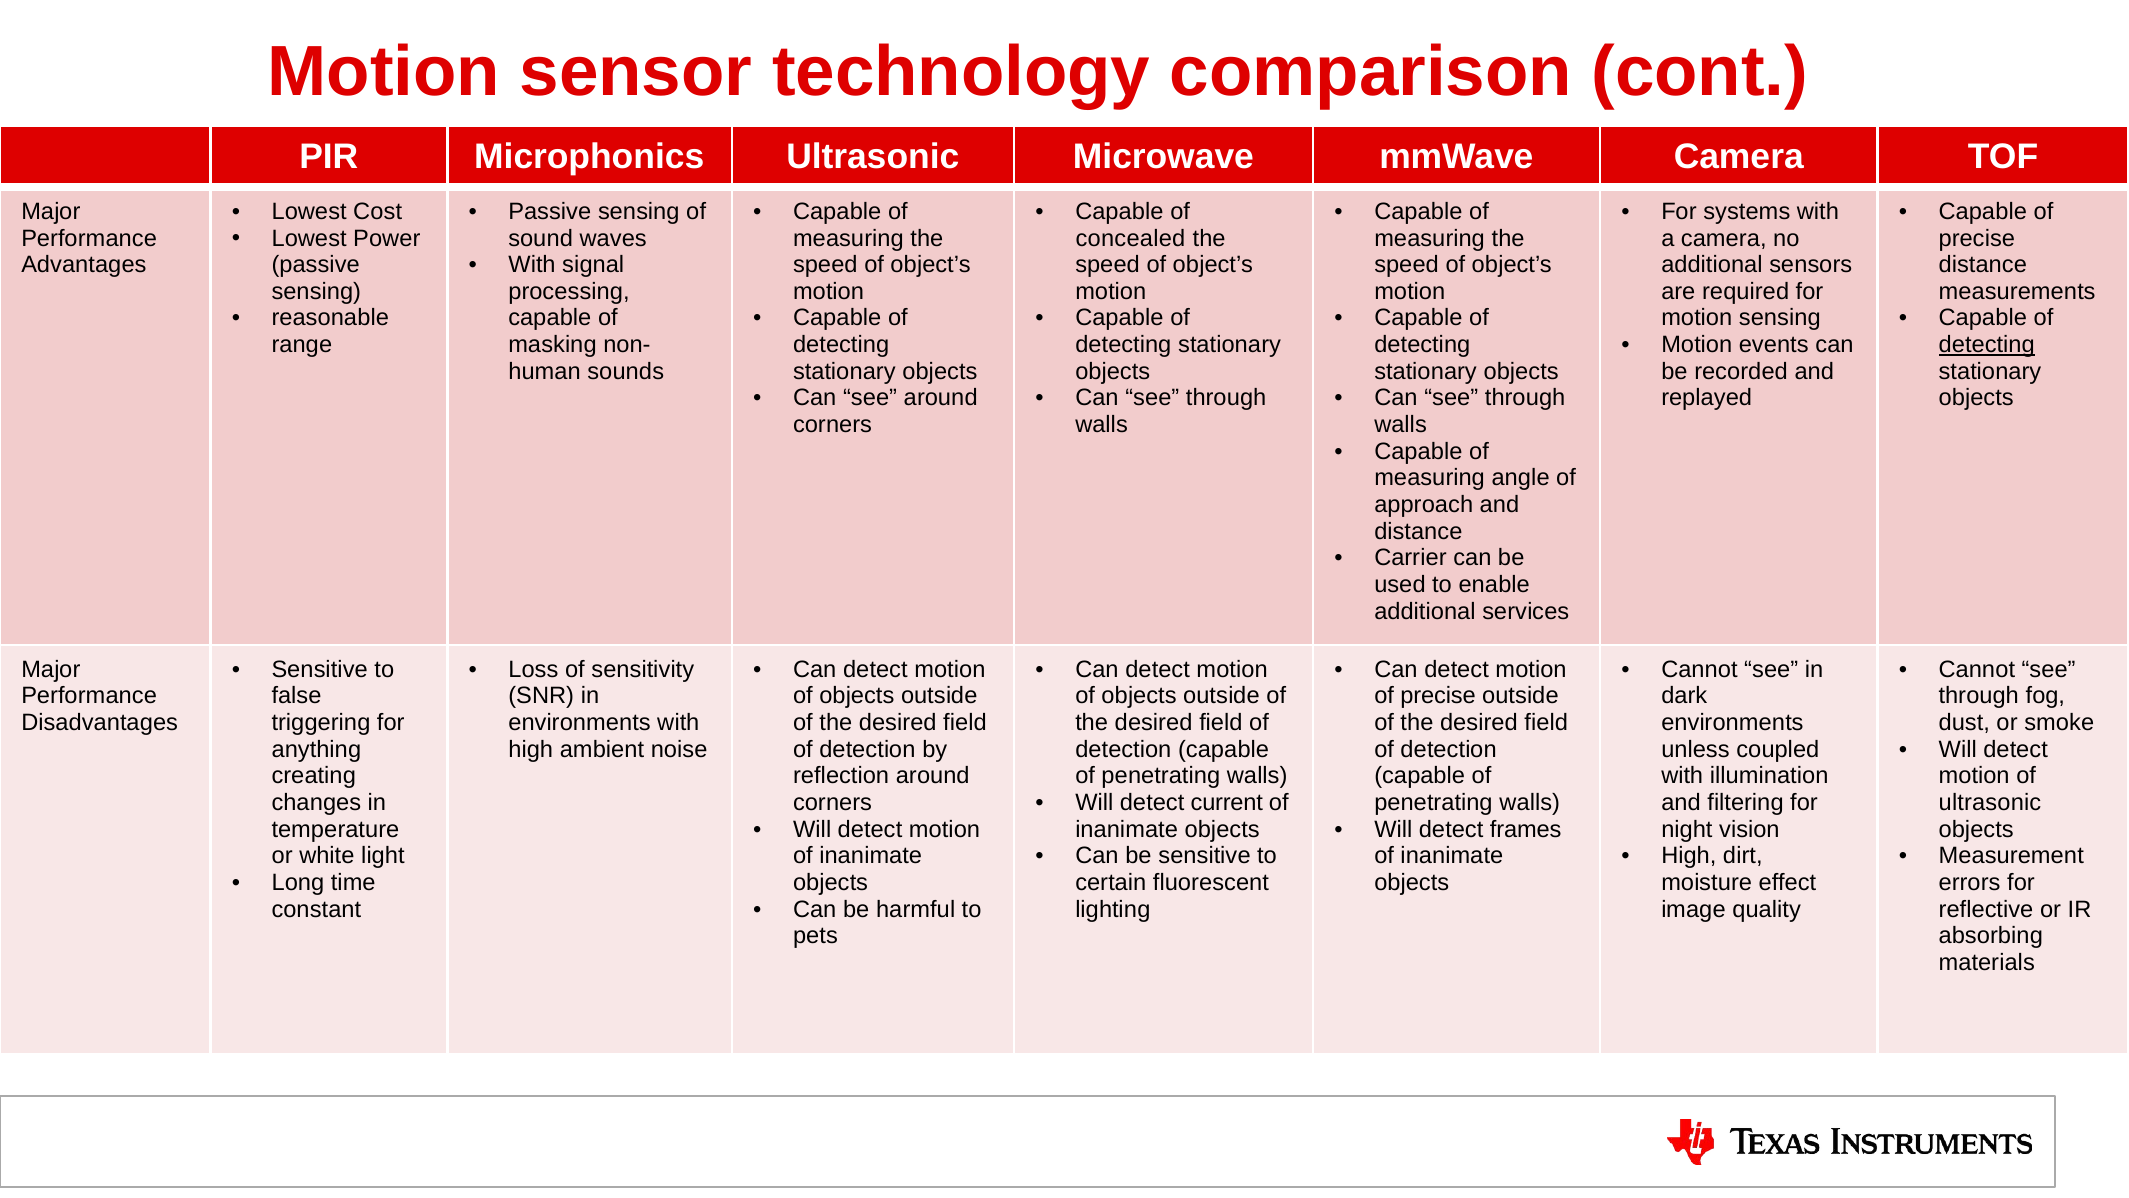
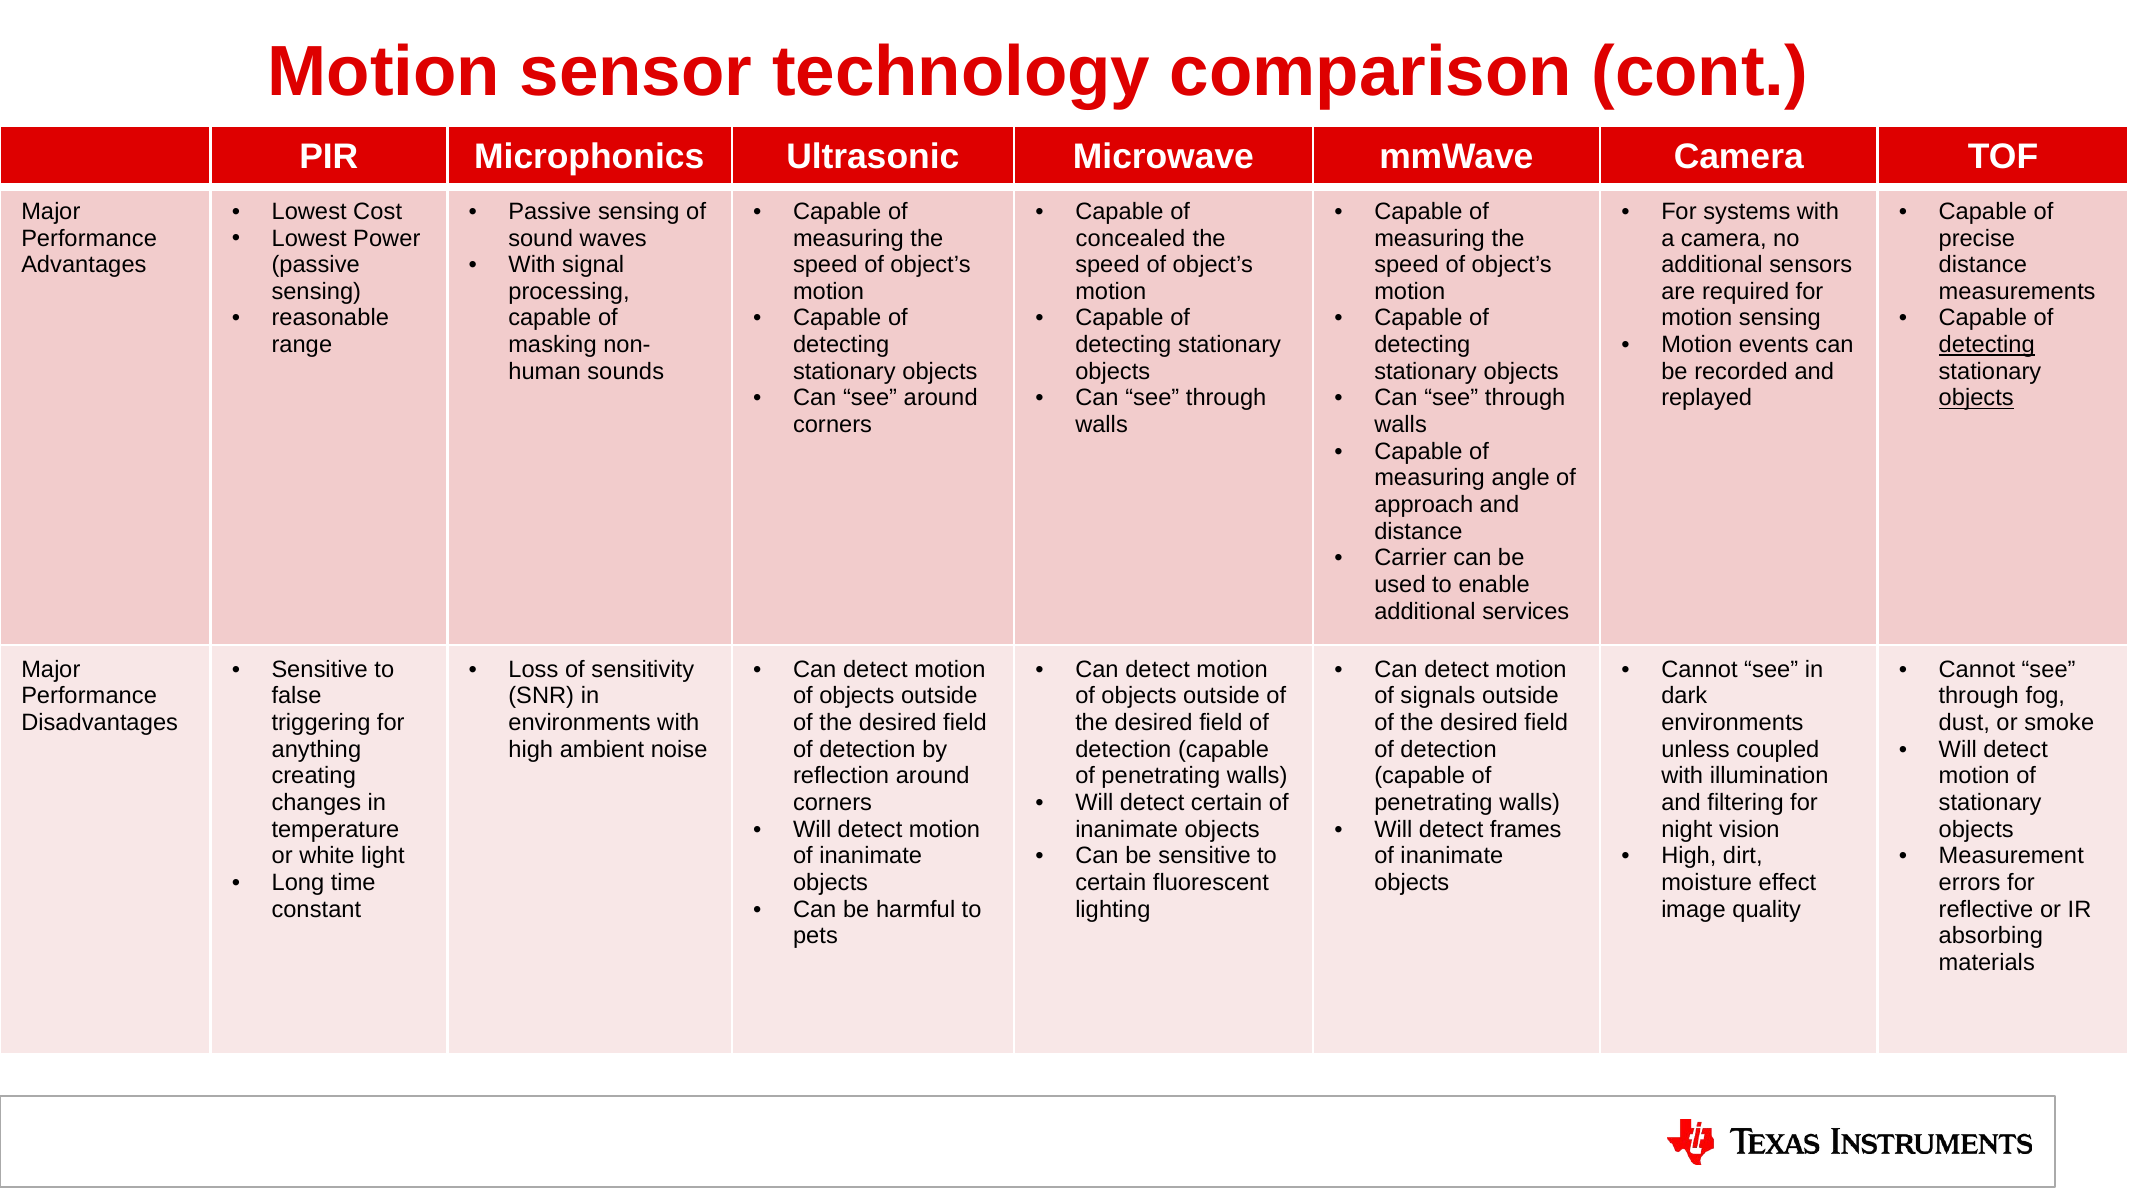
objects underline: none -> present (1976, 398)
precise: precise -> signals (1438, 696)
detect current: current -> certain (1227, 803)
ultrasonic: ultrasonic -> stationary (1990, 803)
